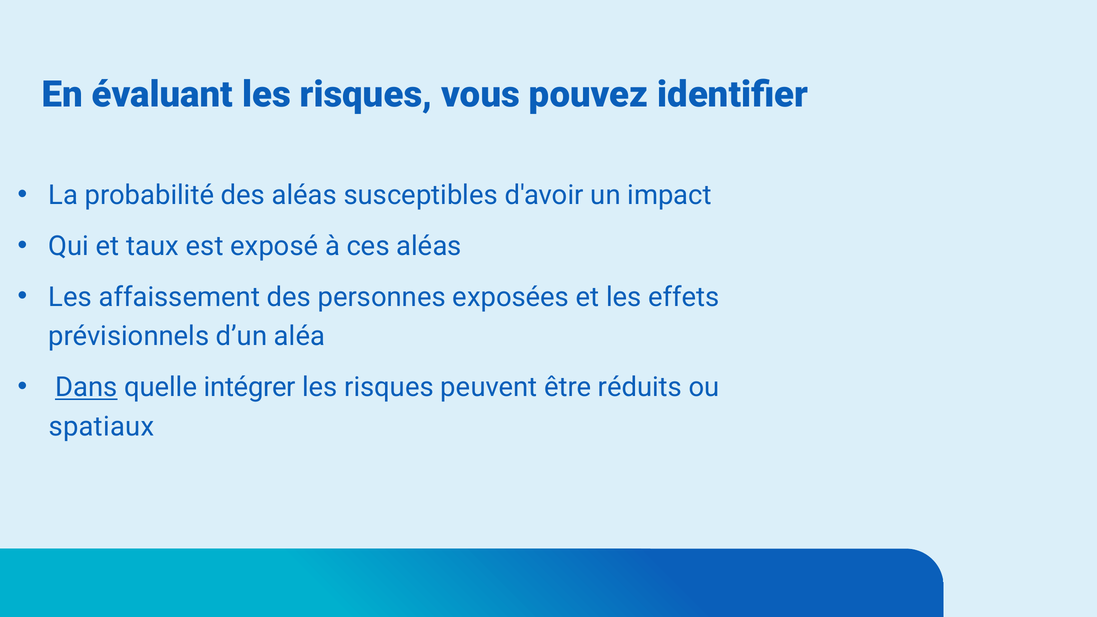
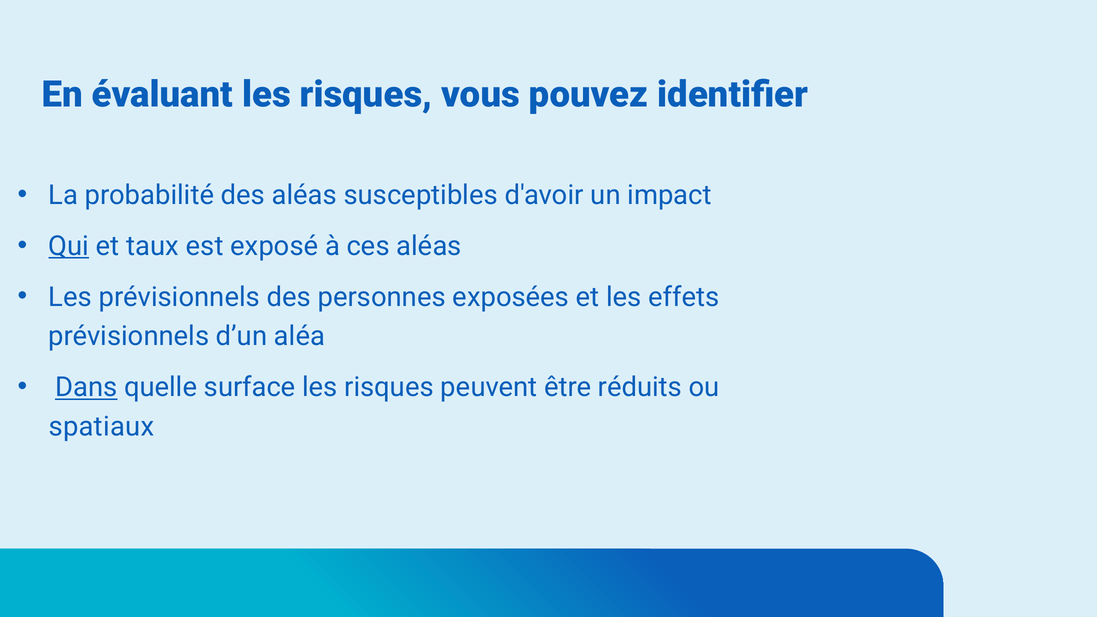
Qui underline: none -> present (69, 246)
Les affaissement: affaissement -> prévisionnels (179, 297)
intégrer: intégrer -> surface (250, 387)
